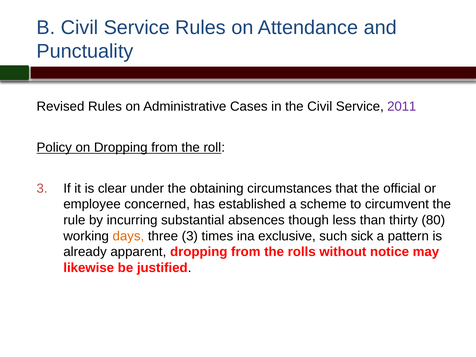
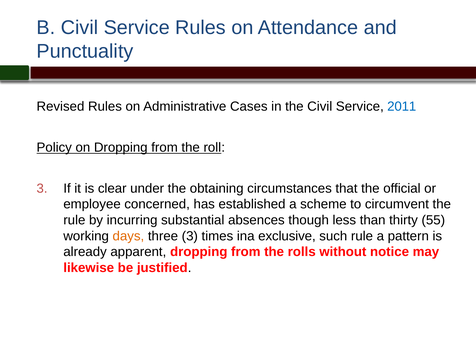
2011 colour: purple -> blue (402, 106)
80: 80 -> 55 (433, 220)
such sick: sick -> rule (362, 236)
